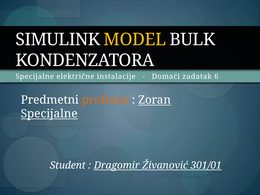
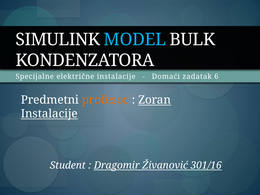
MODEL colour: yellow -> light blue (135, 40)
Specijalne: Specijalne -> Instalacije (49, 114)
301/01: 301/01 -> 301/16 (206, 165)
